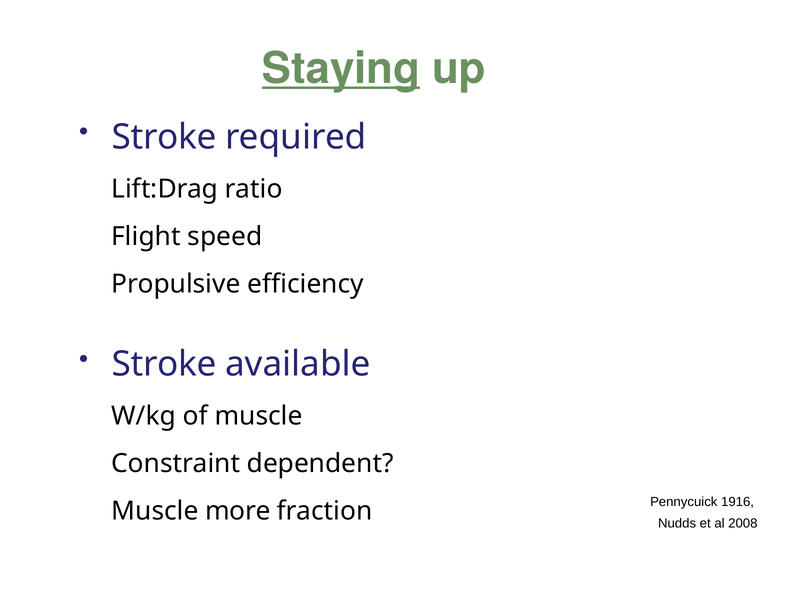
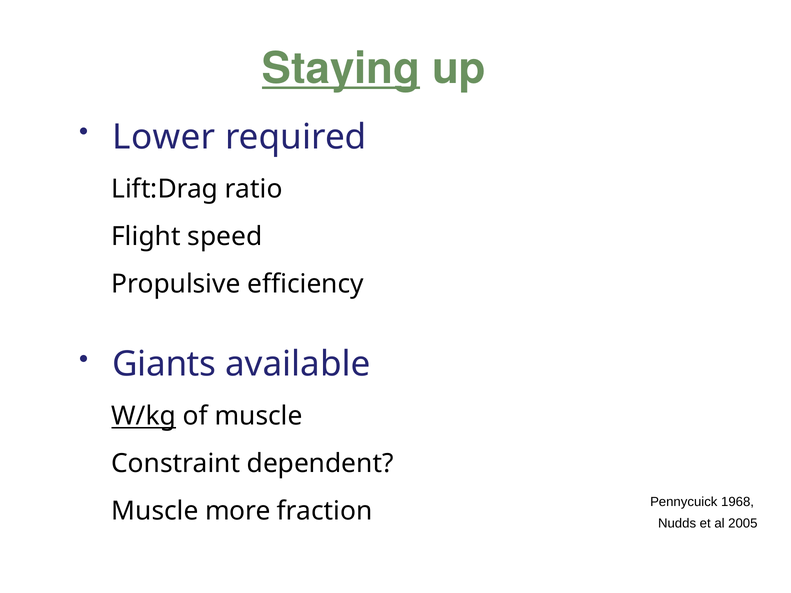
Stroke: Stroke -> Lower (164, 137)
Stroke: Stroke -> Giants (164, 364)
W/kg underline: none -> present (144, 416)
1916: 1916 -> 1968 (738, 502)
2008: 2008 -> 2005 (743, 524)
